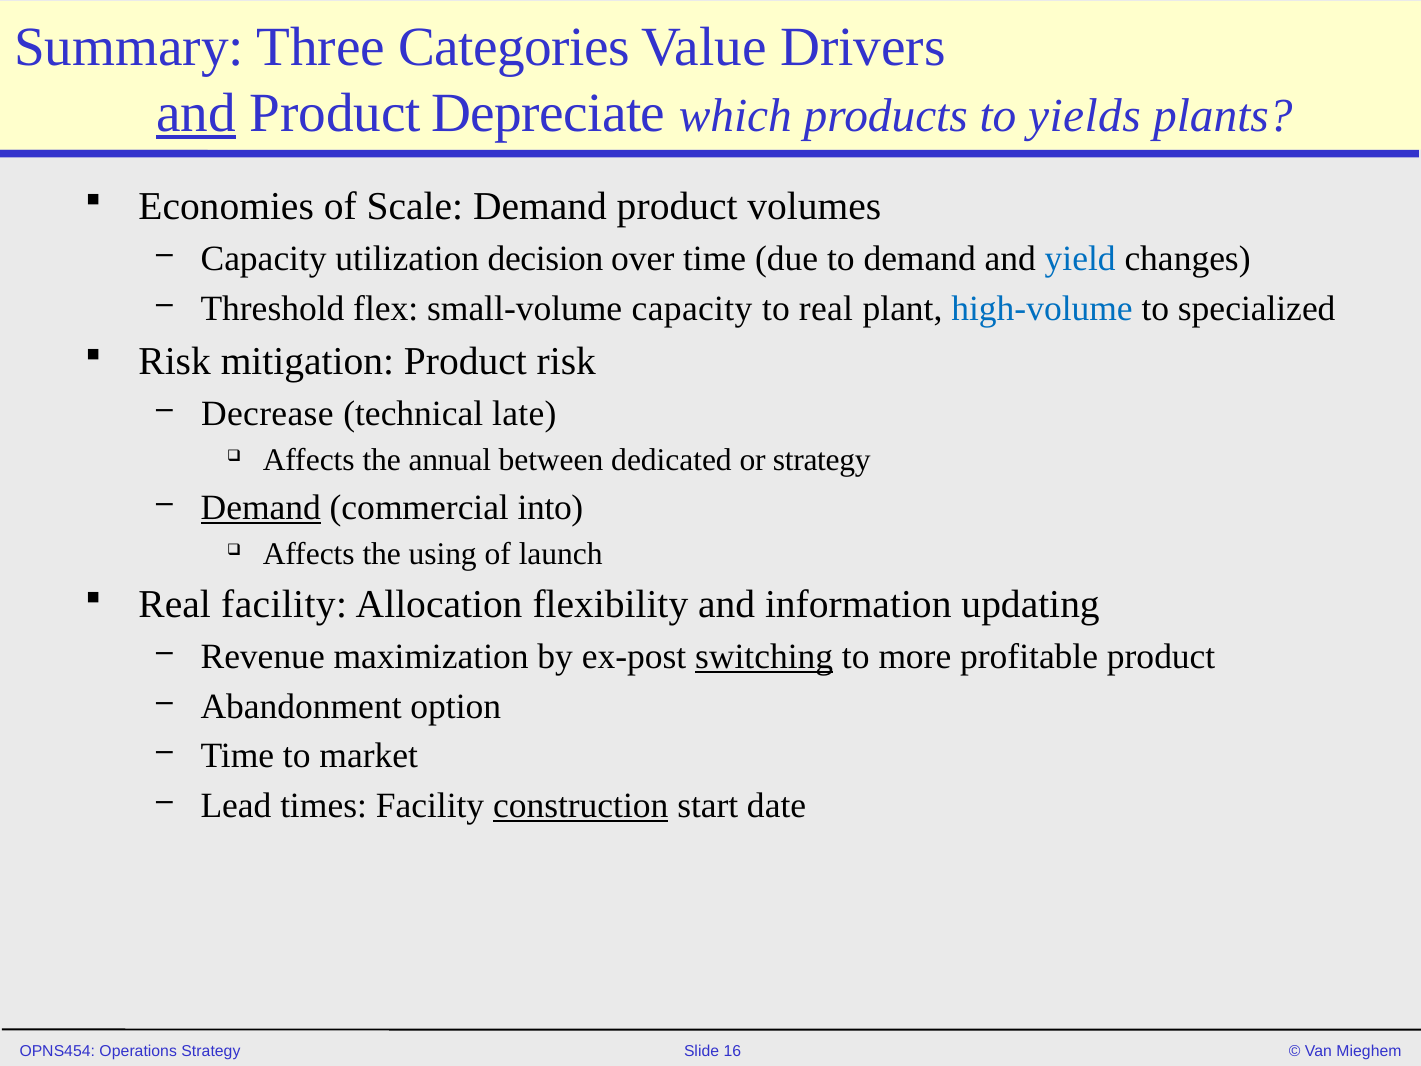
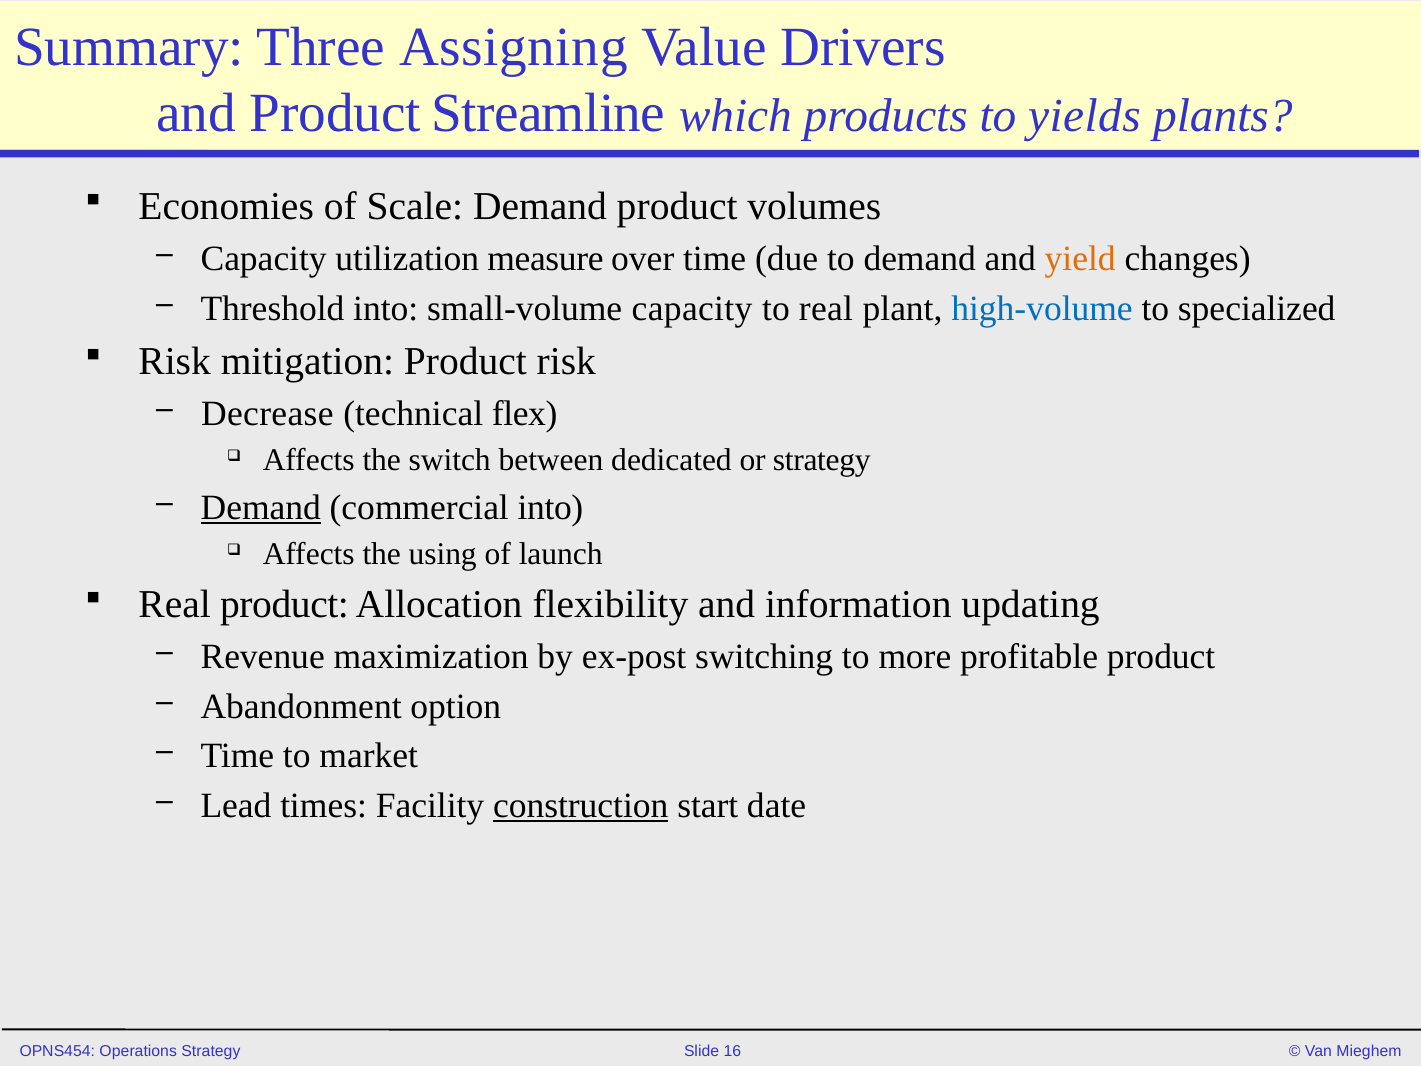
Categories: Categories -> Assigning (513, 47)
and underline: present -> none (196, 113)
Depreciate: Depreciate -> Streamline (548, 113)
decision: decision -> measure (546, 259)
yield colour: blue -> orange (1080, 259)
Threshold flex: flex -> into (386, 308)
late: late -> flex (525, 413)
annual: annual -> switch (450, 460)
Real facility: facility -> product (285, 605)
switching underline: present -> none (764, 657)
